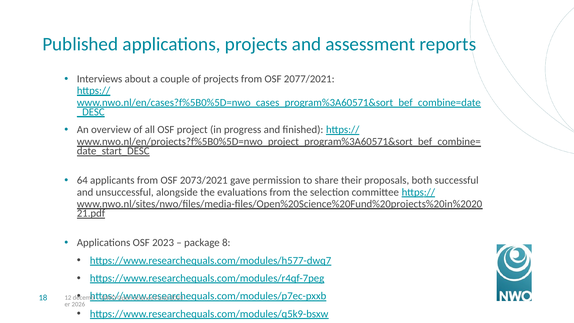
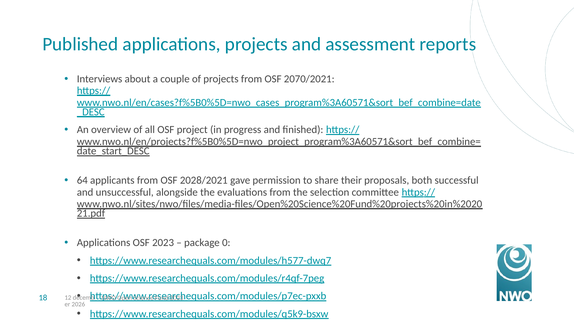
2077/2021: 2077/2021 -> 2070/2021 (309, 79)
2073/2021: 2073/2021 -> 2028/2021 (204, 180)
8: 8 -> 0 (226, 243)
